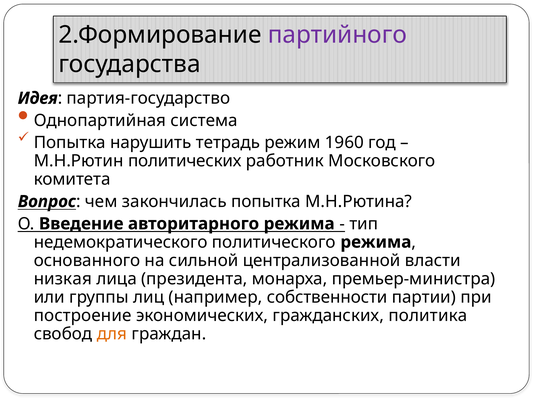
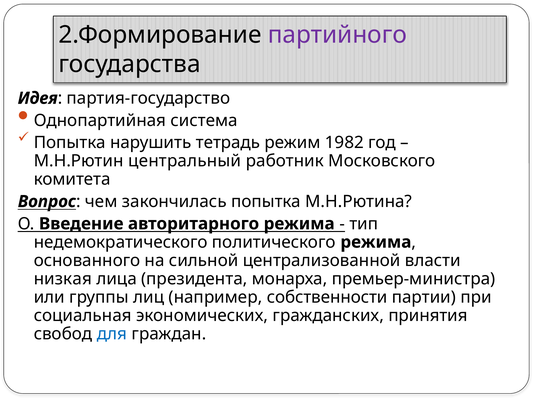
1960: 1960 -> 1982 (344, 143)
политических: политических -> центральный (185, 161)
построение: построение -> социальная (83, 316)
политика: политика -> принятия (428, 316)
для colour: orange -> blue (112, 334)
